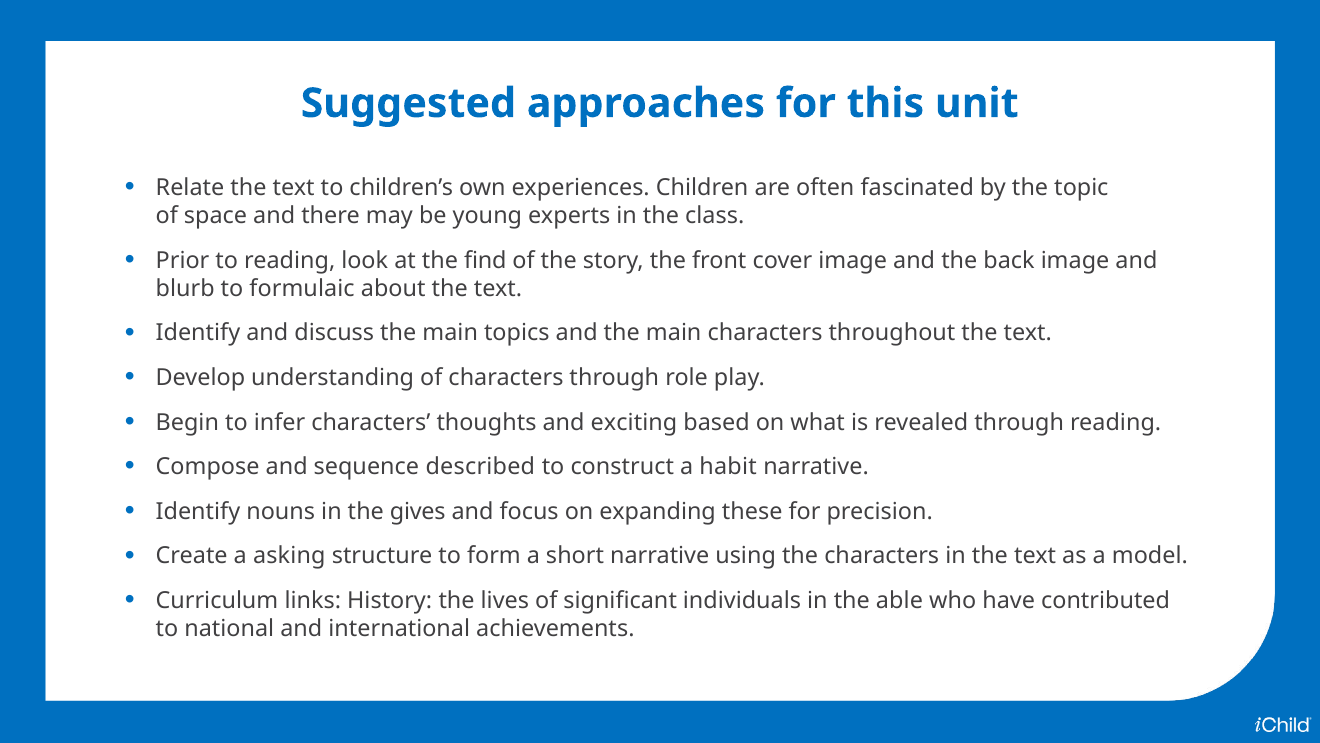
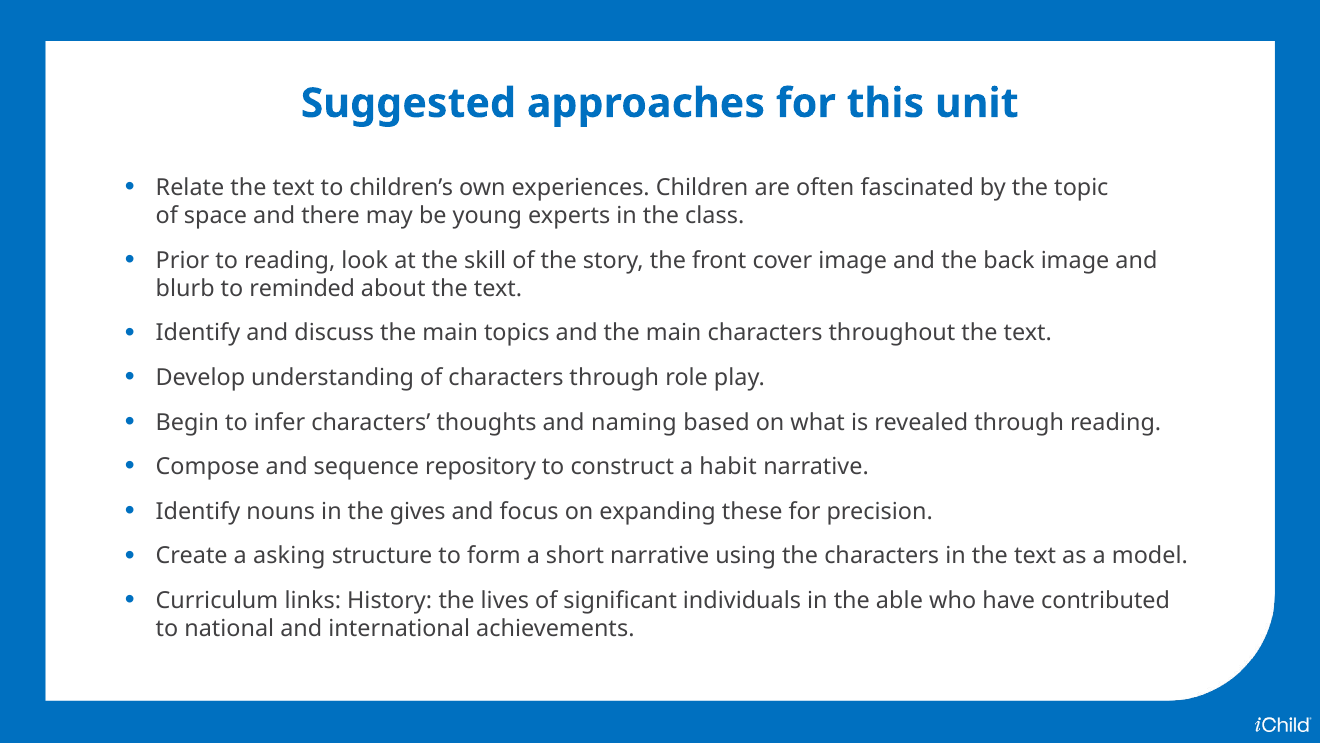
find: find -> skill (485, 260)
formulaic: formulaic -> reminded (302, 288)
exciting: exciting -> naming (634, 422)
described: described -> repository (481, 467)
